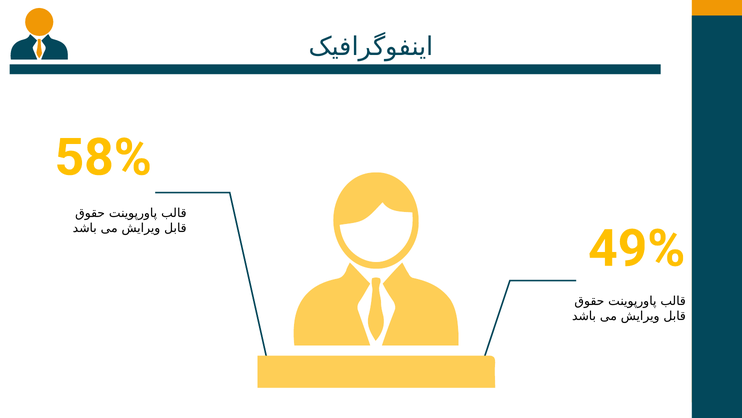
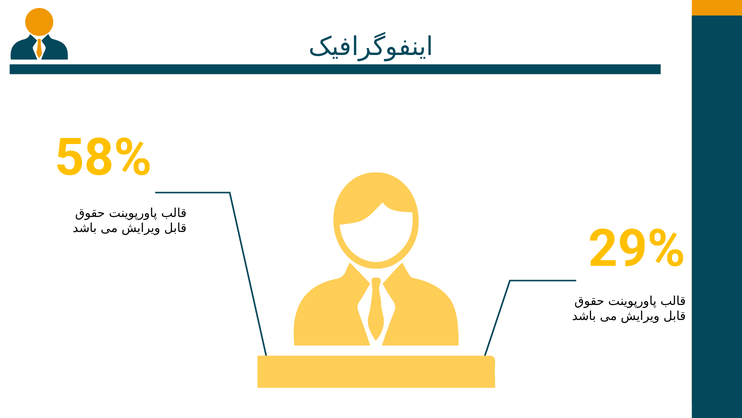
49%: 49% -> 29% (637, 248)
